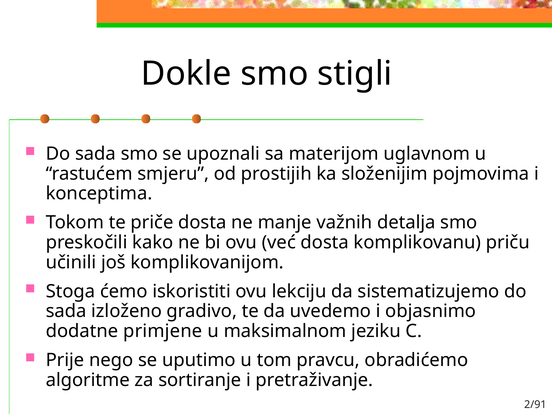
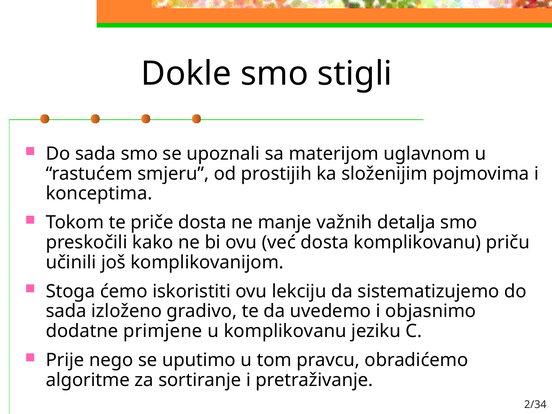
u maksimalnom: maksimalnom -> komplikovanu (285, 331)
2/91: 2/91 -> 2/34 (535, 405)
